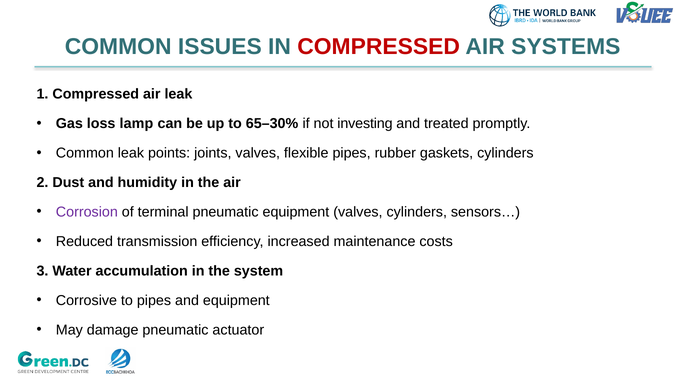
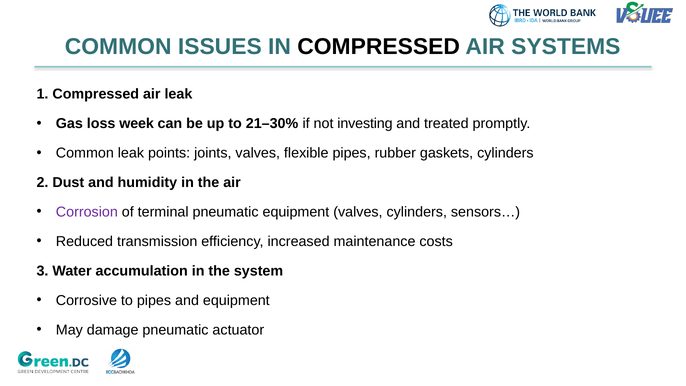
COMPRESSED colour: red -> black (379, 47)
lamp: lamp -> week (137, 124)
65–30%: 65–30% -> 21–30% (272, 124)
